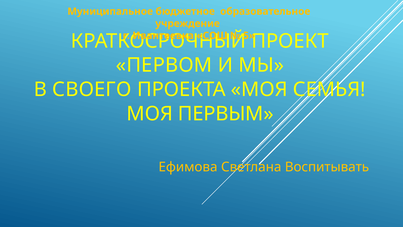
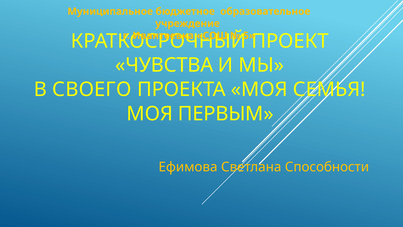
ПЕРВОМ: ПЕРВОМ -> ЧУВСТВА (164, 65)
Воспитывать: Воспитывать -> Способности (327, 167)
